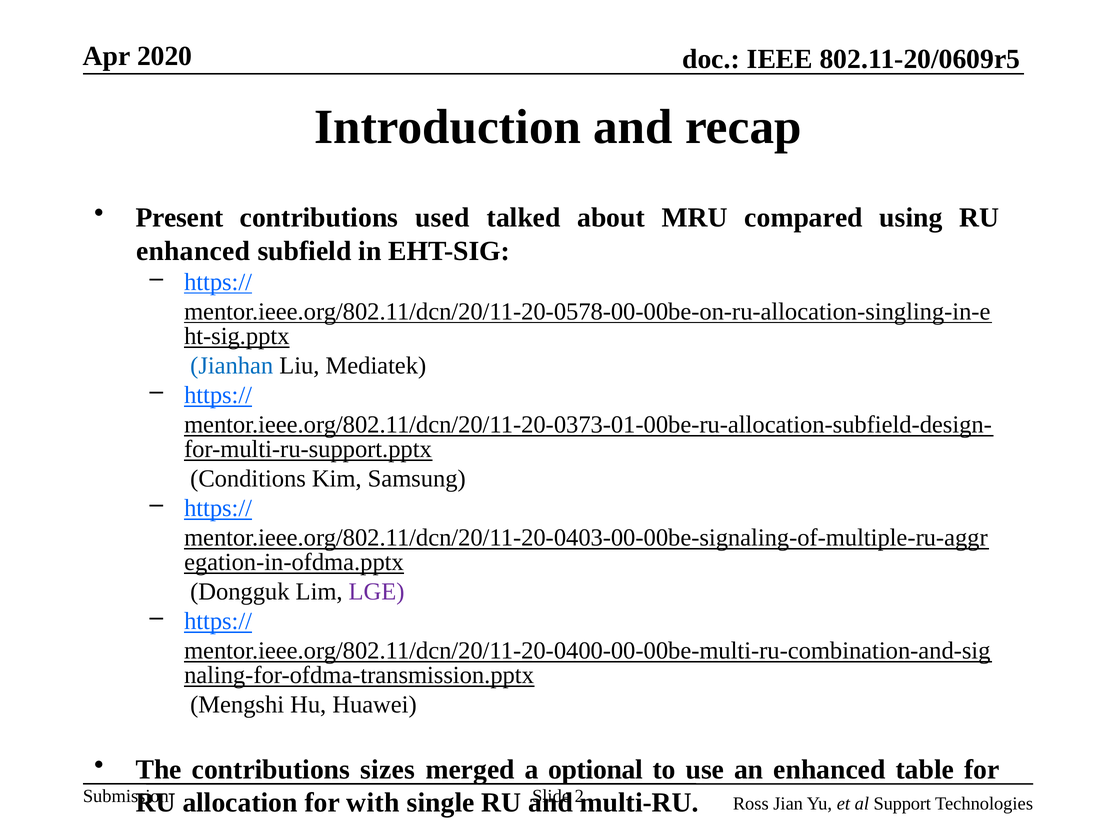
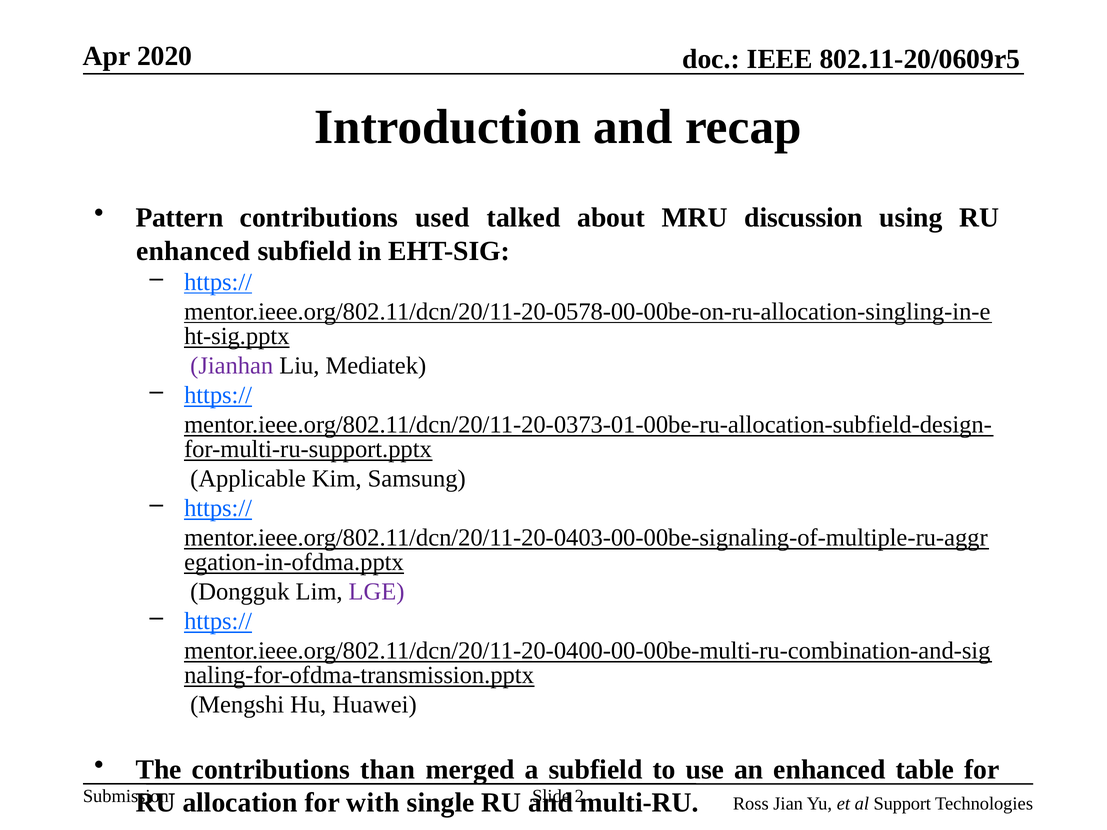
Present: Present -> Pattern (180, 218)
compared: compared -> discussion (804, 218)
Jianhan colour: blue -> purple (232, 366)
Conditions: Conditions -> Applicable (248, 479)
sizes: sizes -> than (388, 770)
a optional: optional -> subfield (596, 770)
